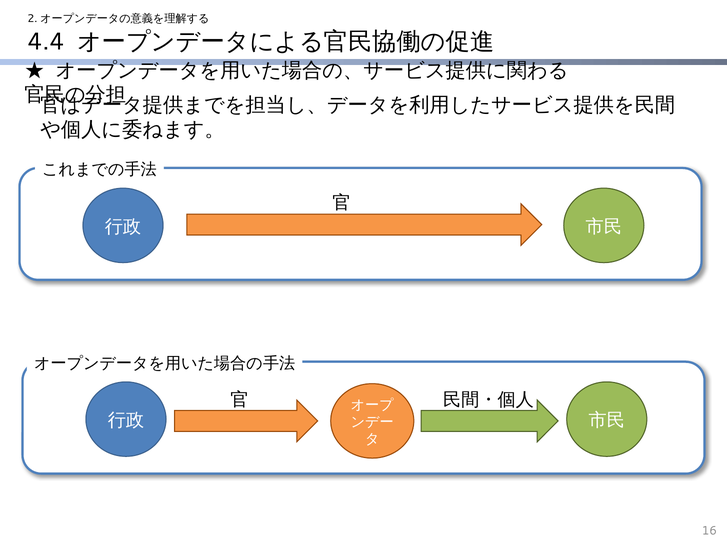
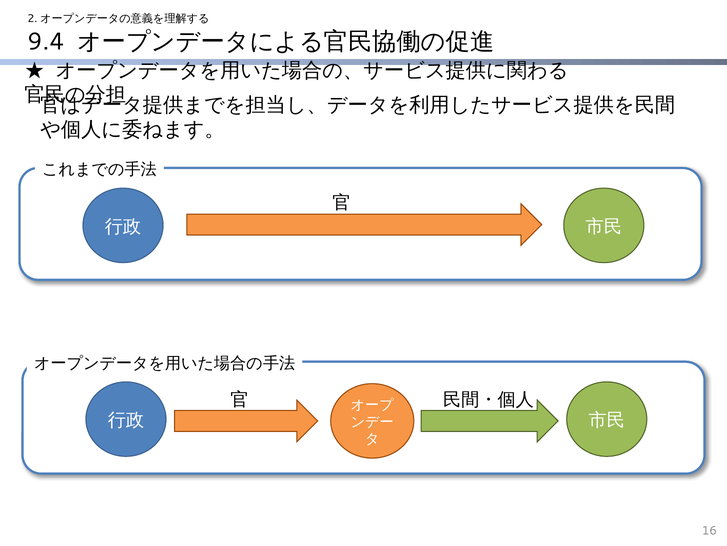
4.4: 4.4 -> 9.4 (46, 42)
